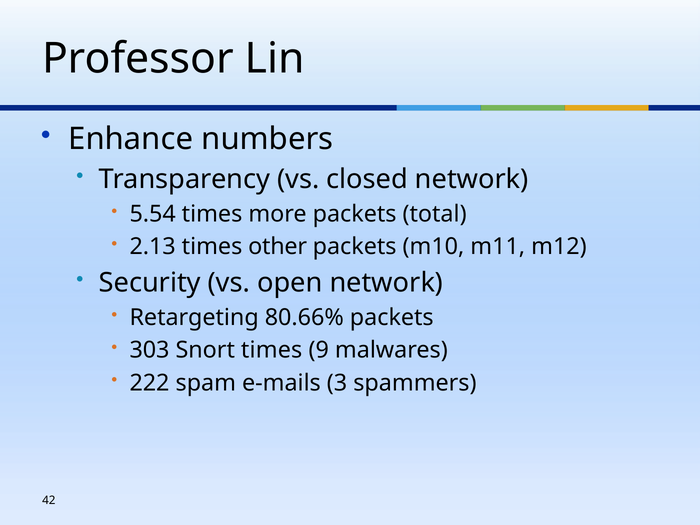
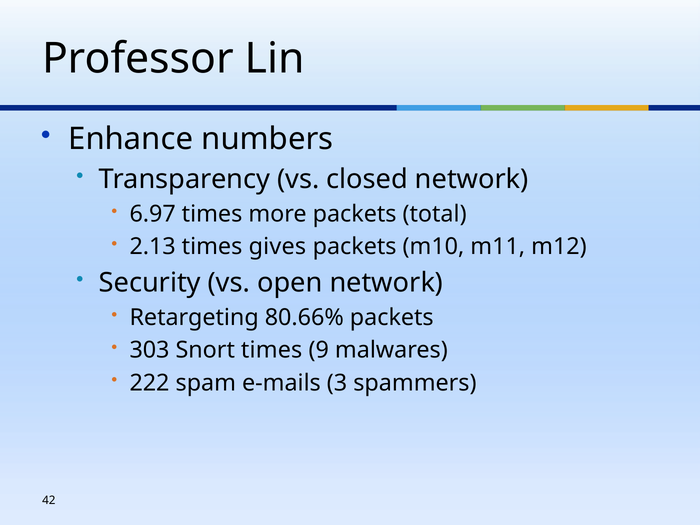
5.54: 5.54 -> 6.97 (153, 214)
other: other -> gives (277, 247)
